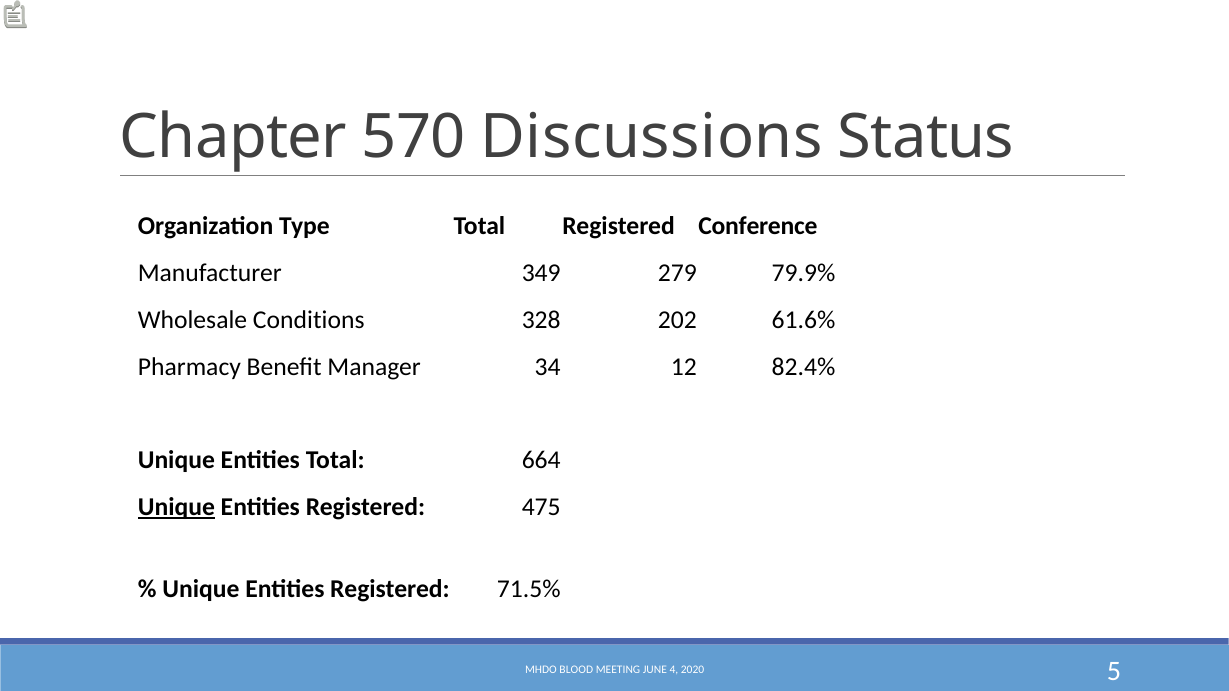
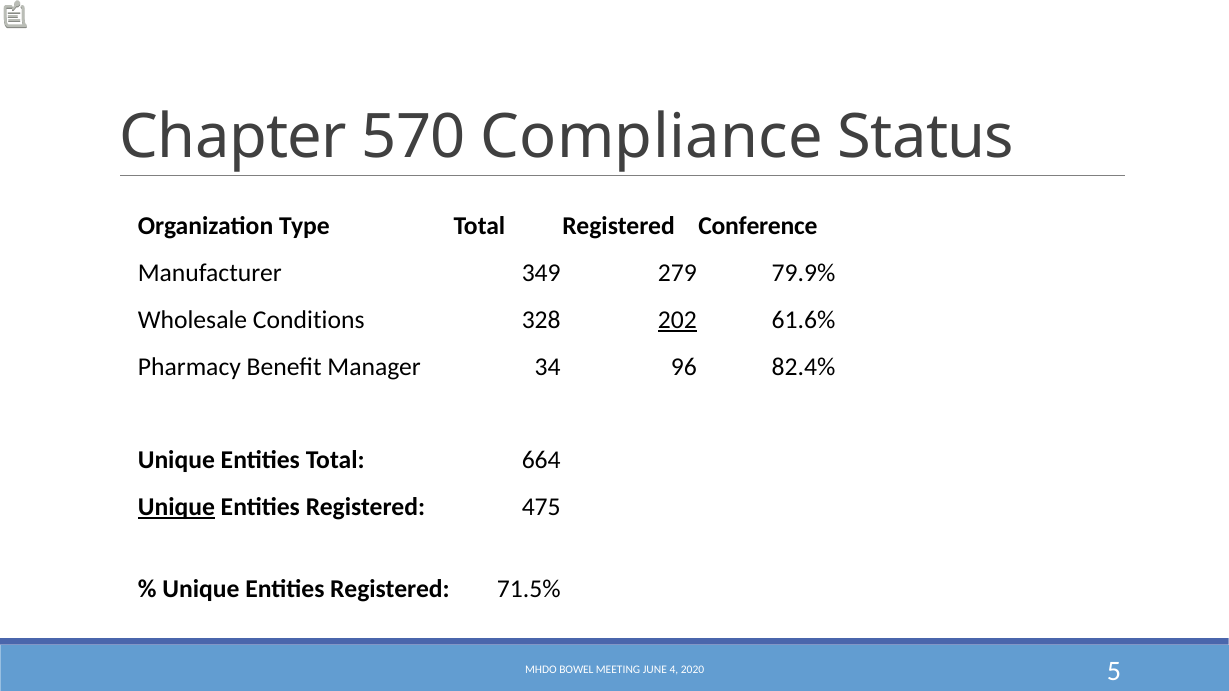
Discussions: Discussions -> Compliance (652, 138)
202 underline: none -> present (677, 320)
12: 12 -> 96 (684, 367)
BLOOD: BLOOD -> BOWEL (576, 670)
